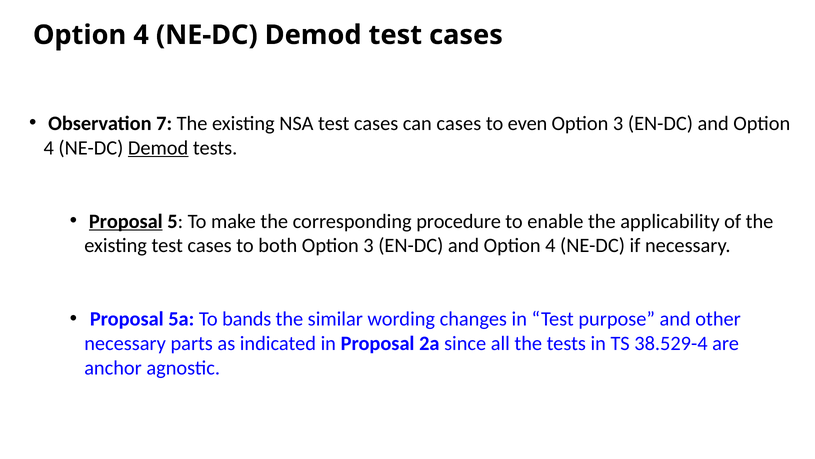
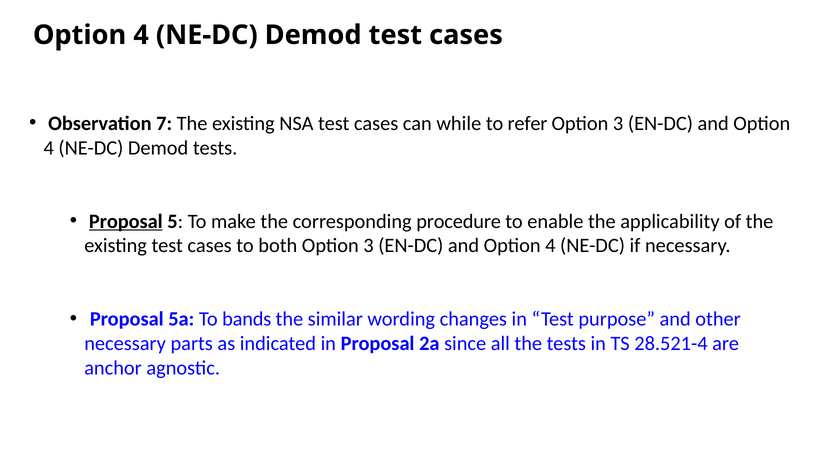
can cases: cases -> while (459, 123)
even: even -> refer (528, 123)
Demod underline: present -> none (158, 148)
38.529-4: 38.529-4 -> 28.521-4 (671, 343)
